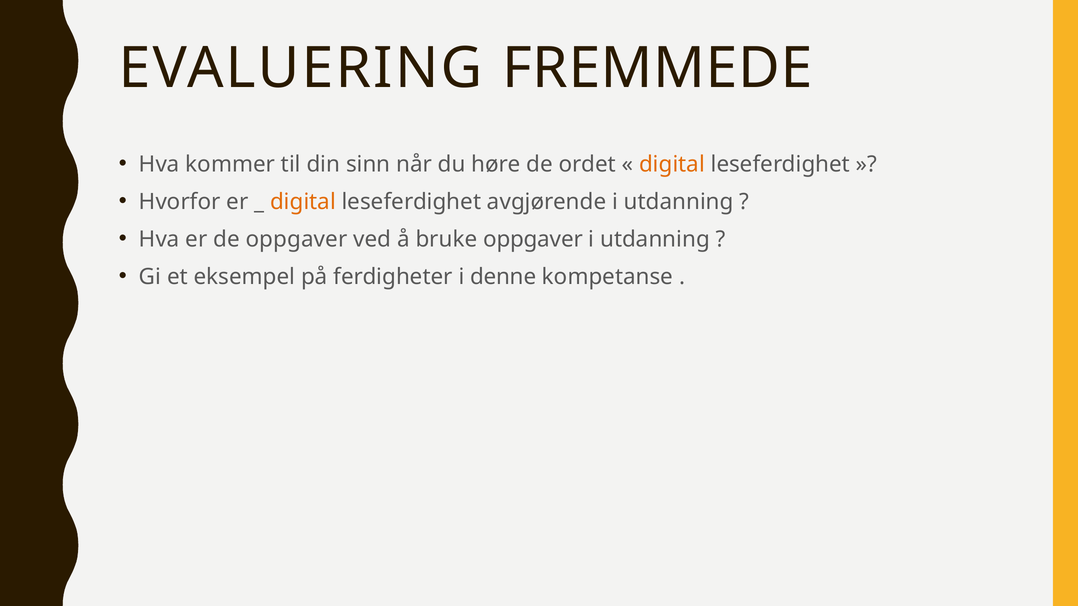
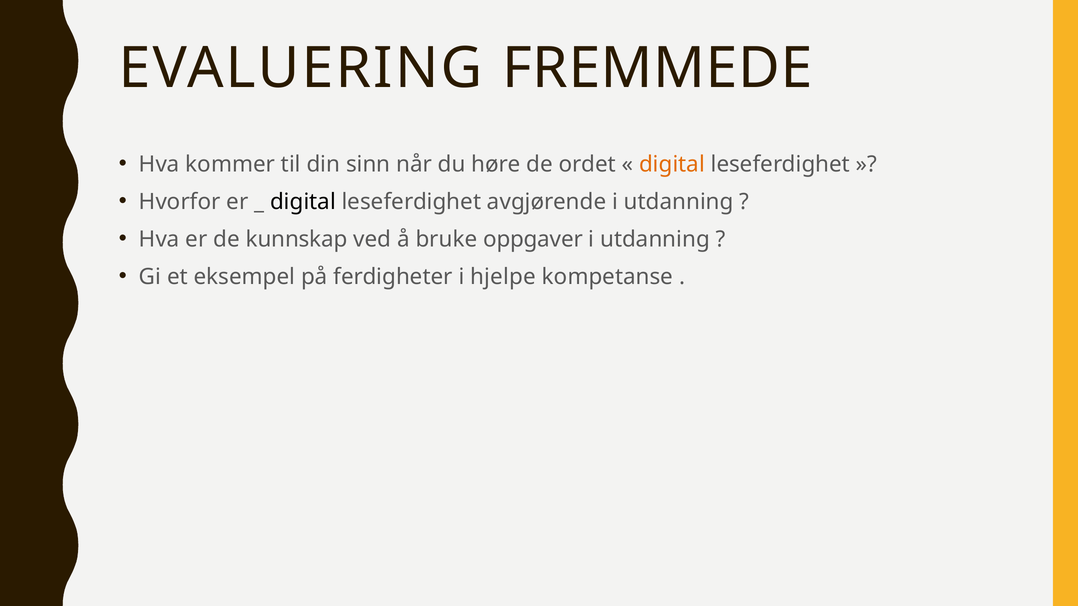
digital colour: orange -> black (303, 202)
de oppgaver: oppgaver -> kunnskap (297, 239)
denne: denne -> hjelpe (503, 277)
